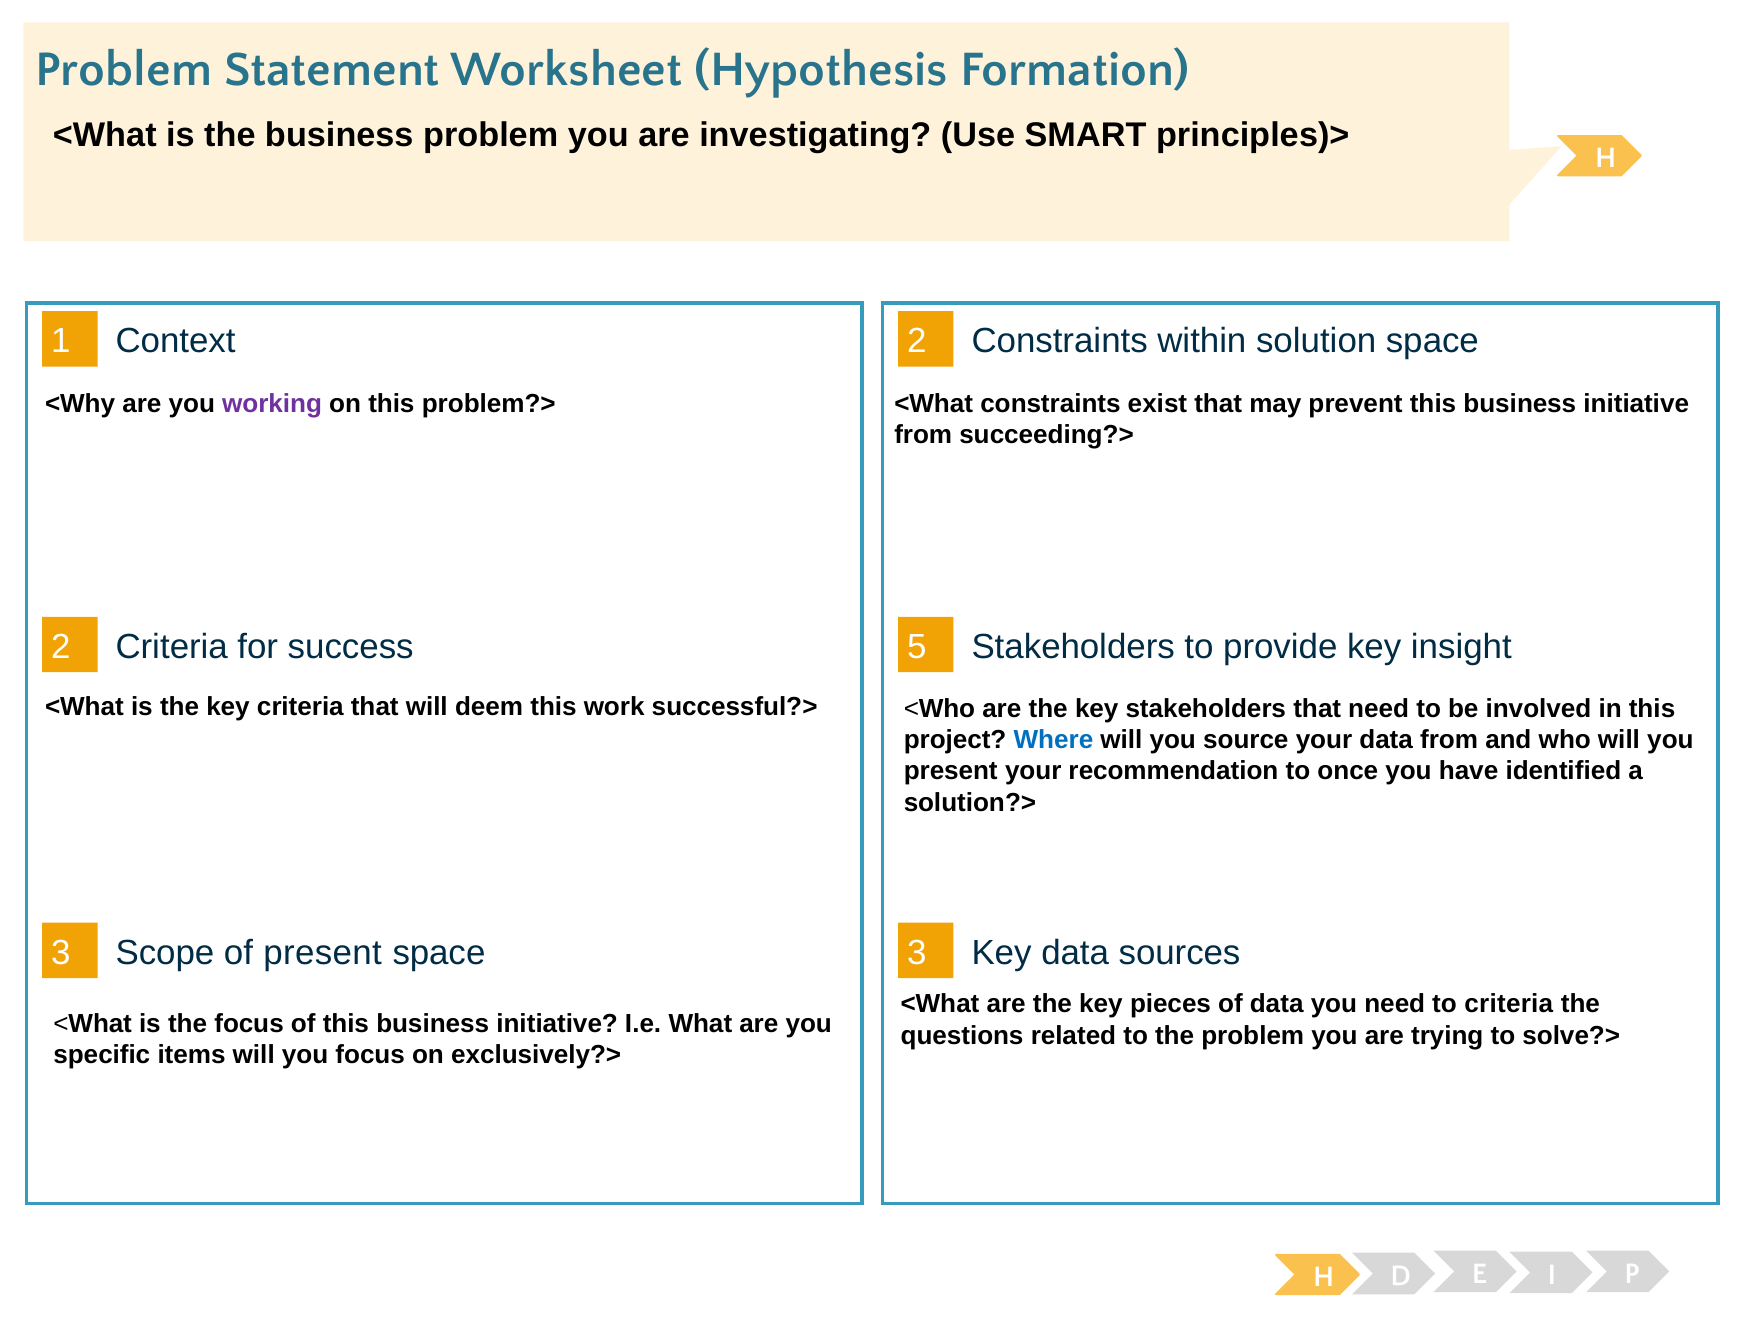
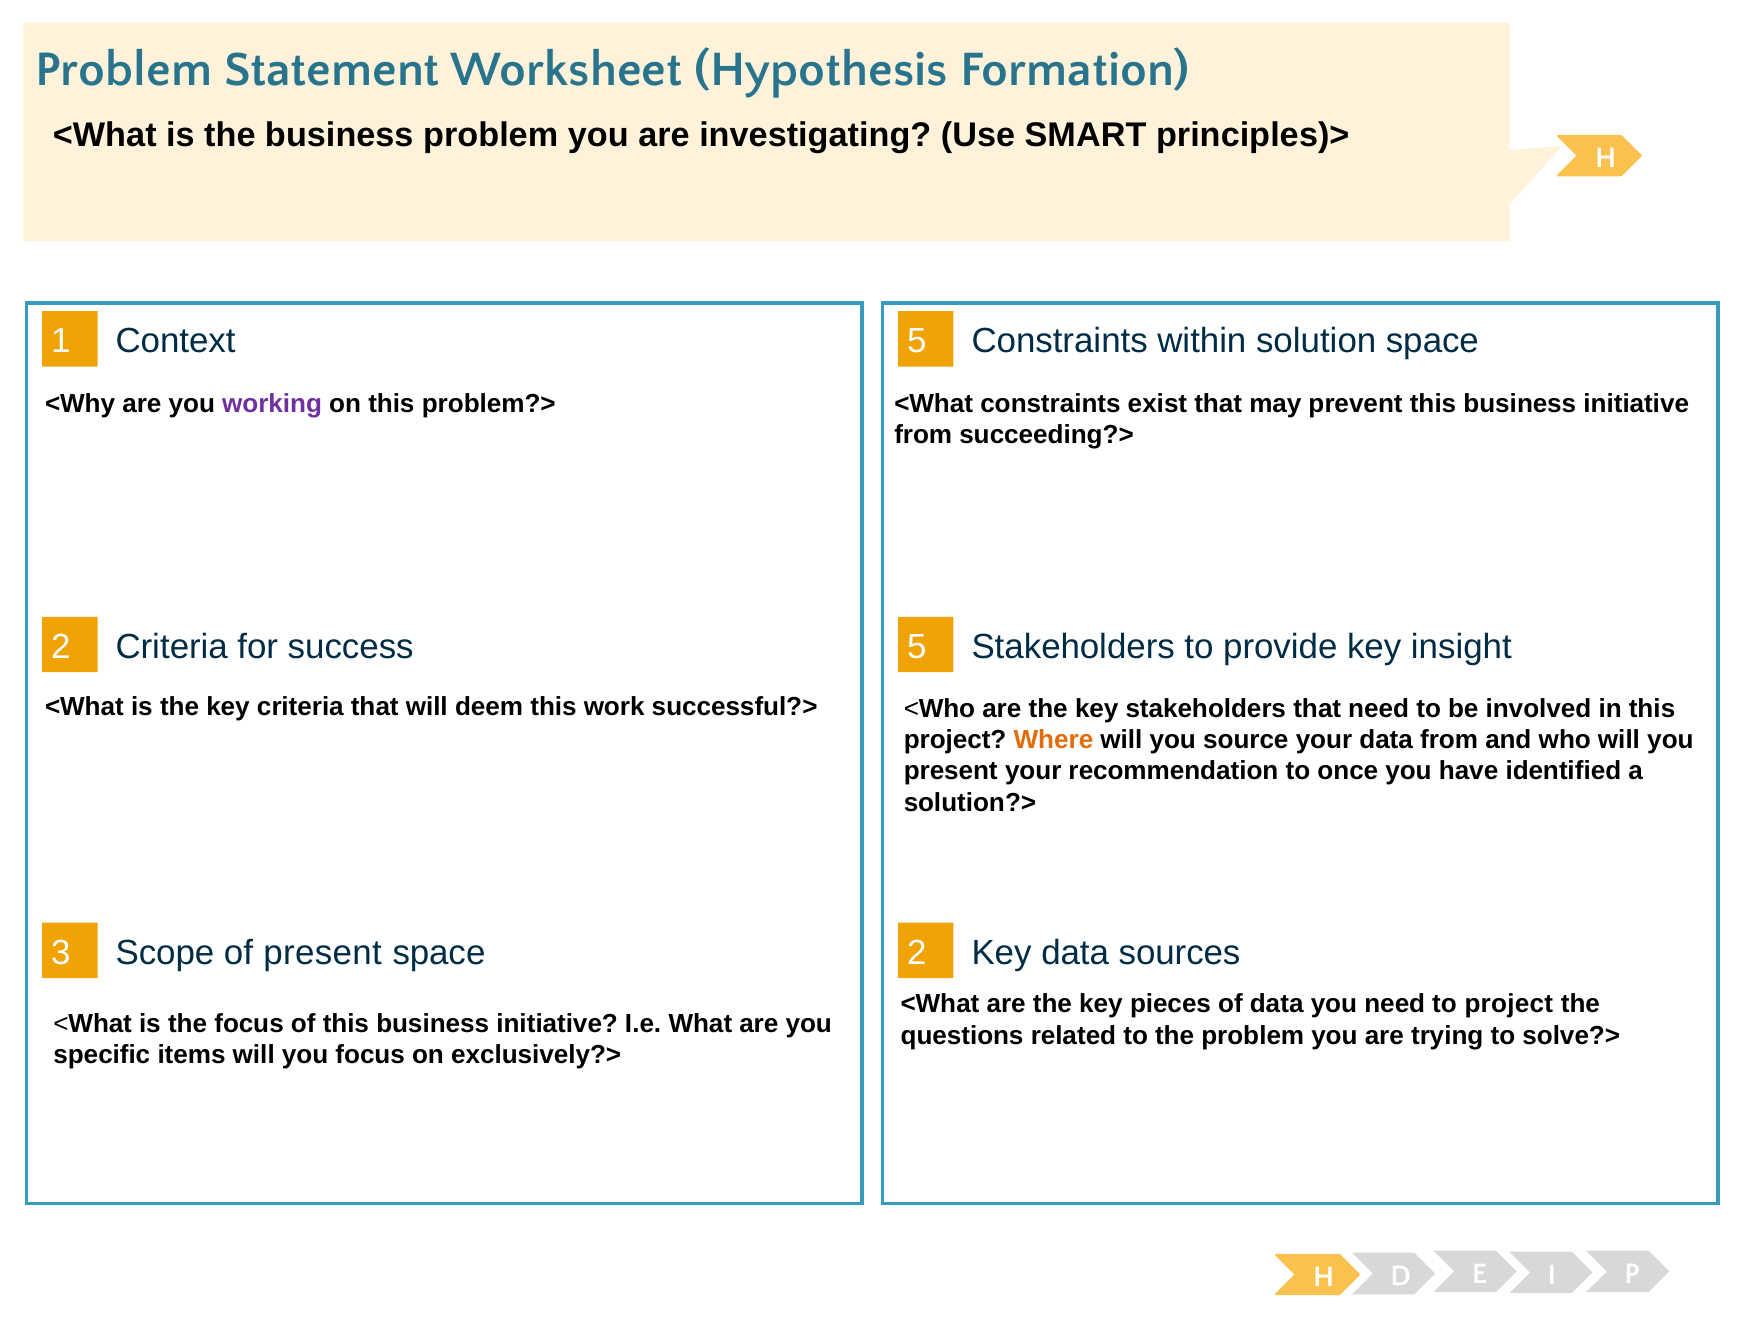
1 2: 2 -> 5 (917, 341)
Where colour: blue -> orange (1053, 740)
3 3: 3 -> 2 (917, 953)
to criteria: criteria -> project (1509, 1004)
